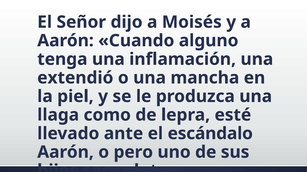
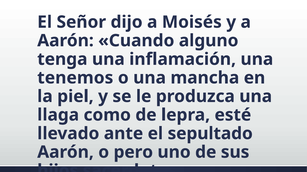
extendió: extendió -> tenemos (75, 78)
escándalo: escándalo -> sepultado (210, 134)
